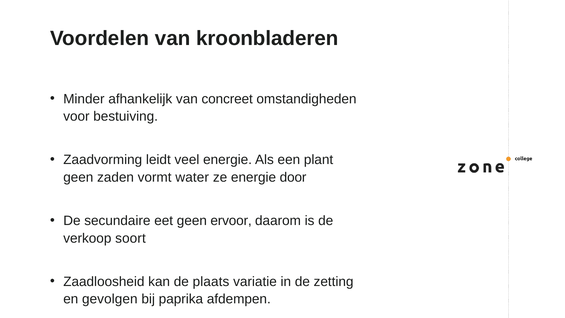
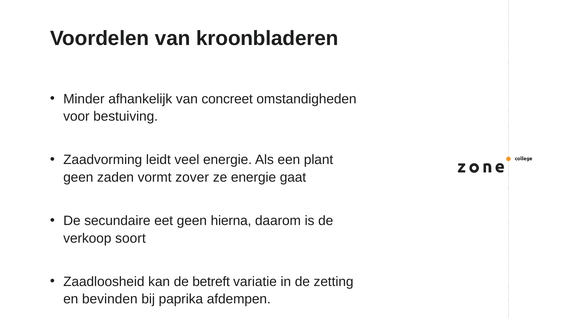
water: water -> zover (192, 177)
door: door -> gaat (293, 177)
ervoor: ervoor -> hierna (231, 221)
plaats: plaats -> betreft (211, 281)
gevolgen: gevolgen -> bevinden (110, 299)
